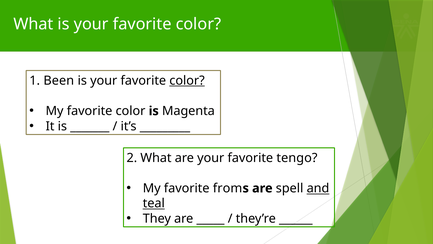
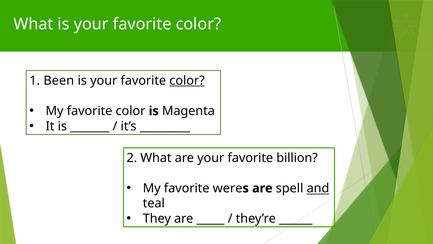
tengo: tengo -> billion (297, 158)
from: from -> were (228, 188)
teal underline: present -> none (154, 203)
